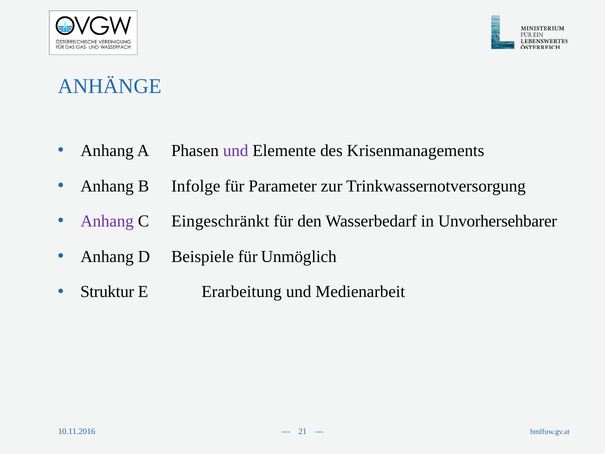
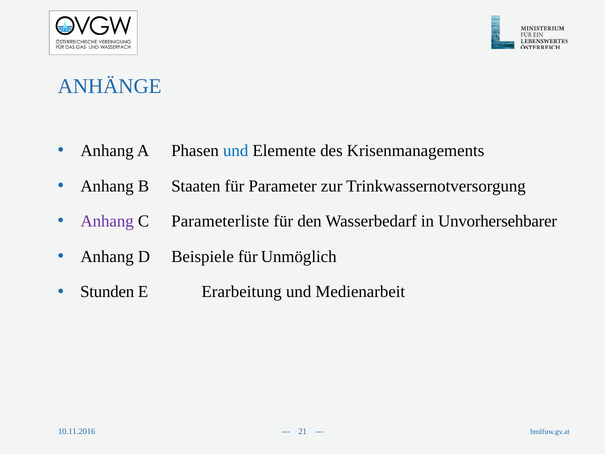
und colour: purple -> blue (236, 151)
Infolge: Infolge -> Staaten (196, 186)
Eingeschränkt: Eingeschränkt -> Parameterliste (220, 221)
Struktur: Struktur -> Stunden (107, 292)
